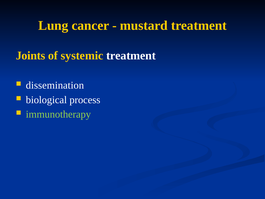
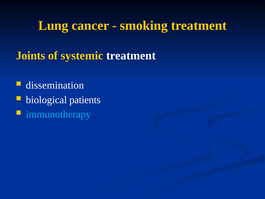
mustard: mustard -> smoking (144, 25)
process: process -> patients (85, 100)
immunotherapy colour: light green -> light blue (58, 114)
